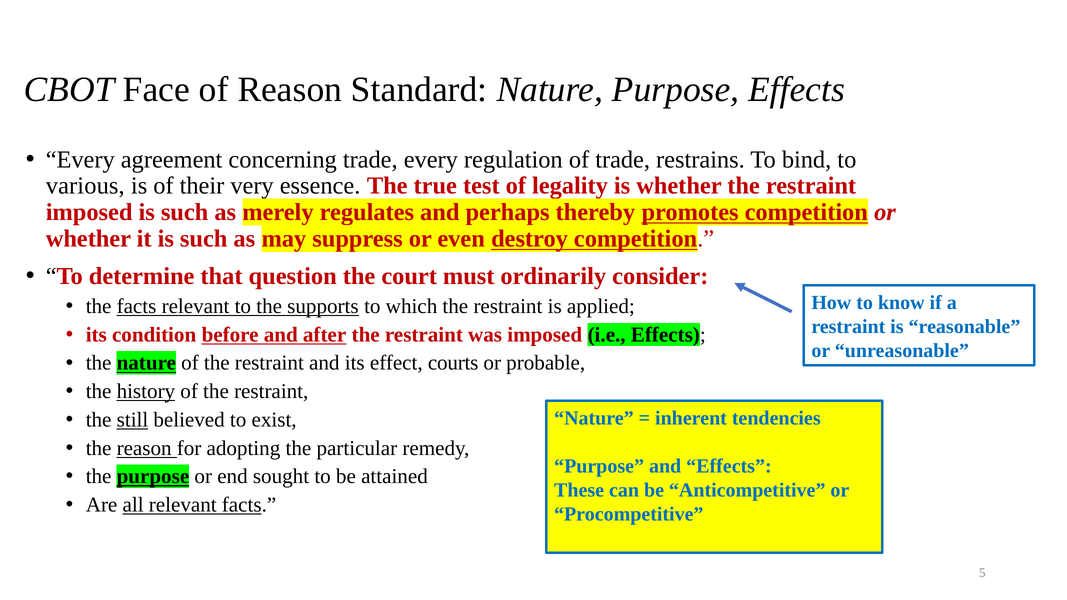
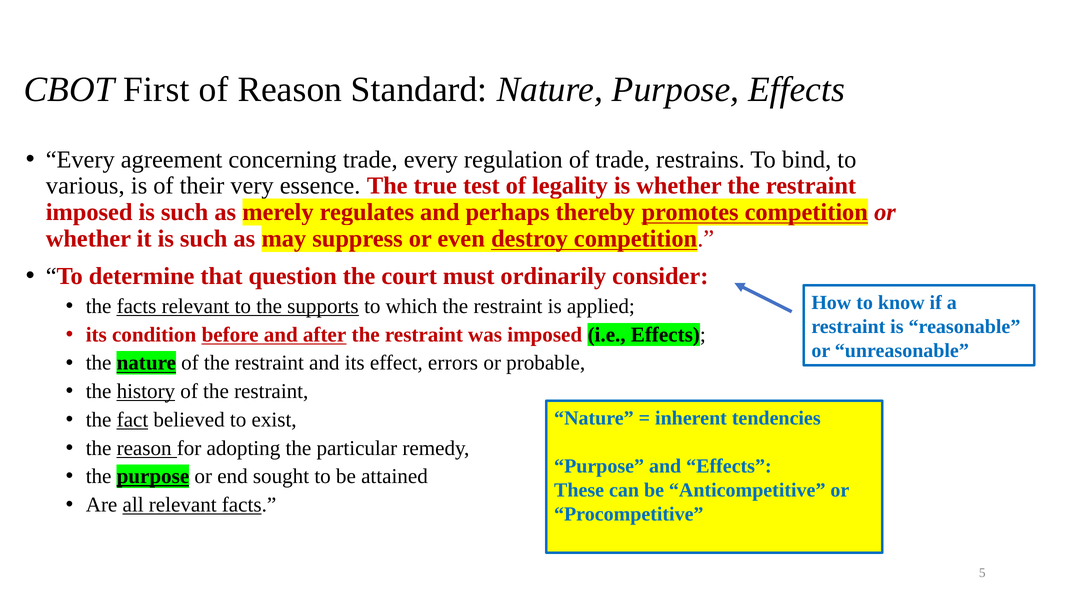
Face: Face -> First (156, 90)
courts: courts -> errors (453, 363)
still: still -> fact (133, 420)
